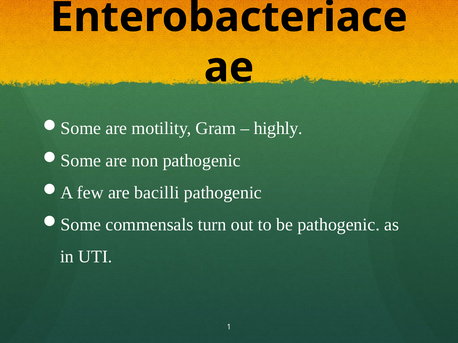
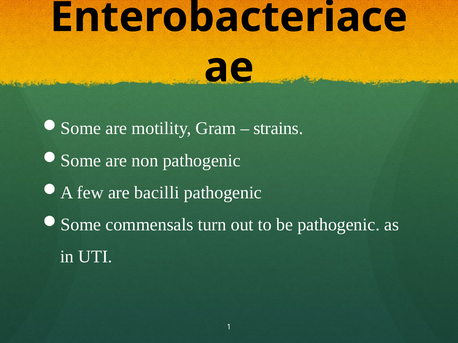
highly: highly -> strains (278, 129)
